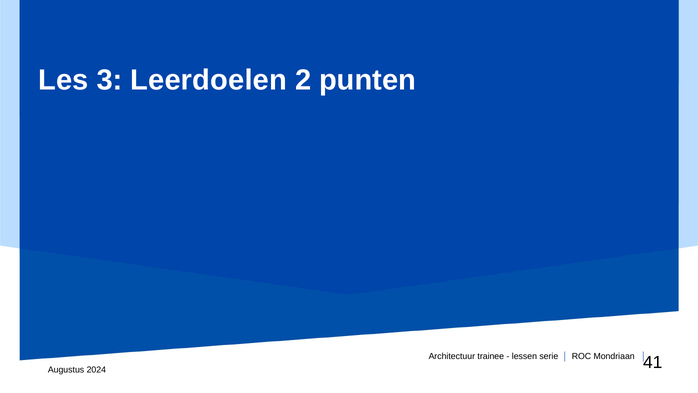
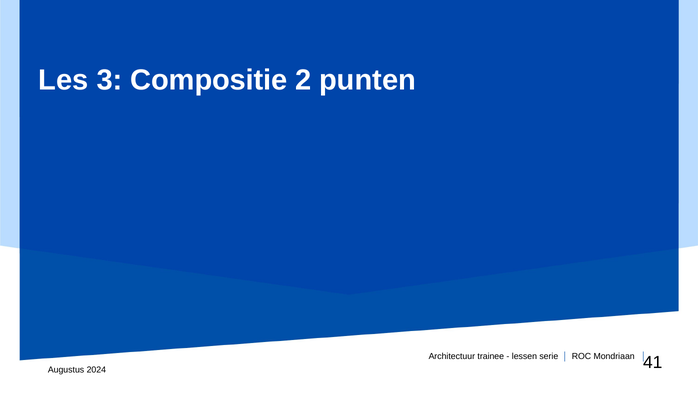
Leerdoelen: Leerdoelen -> Compositie (209, 80)
